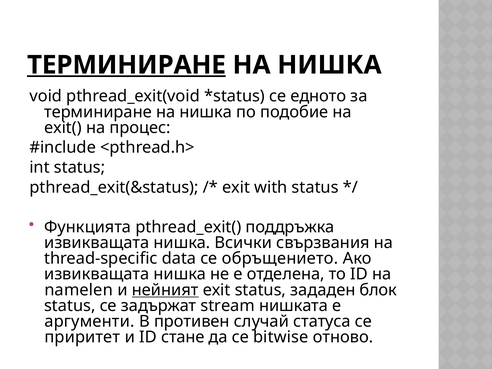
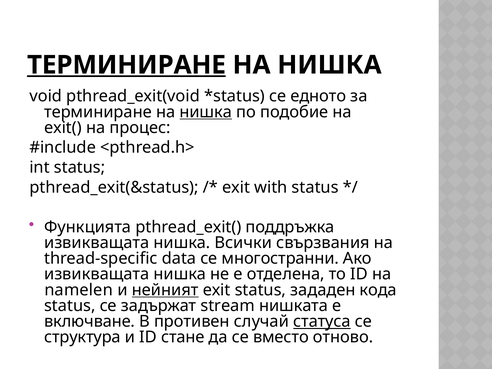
нишка underline: none -> present (206, 112)
обръщението: обръщението -> многостранни (280, 258)
блок: блок -> кода (378, 290)
аргументи: аргументи -> включване (90, 321)
статуса underline: none -> present (322, 321)
приритет: приритет -> структура (82, 337)
bitwise: bitwise -> вместо (281, 337)
